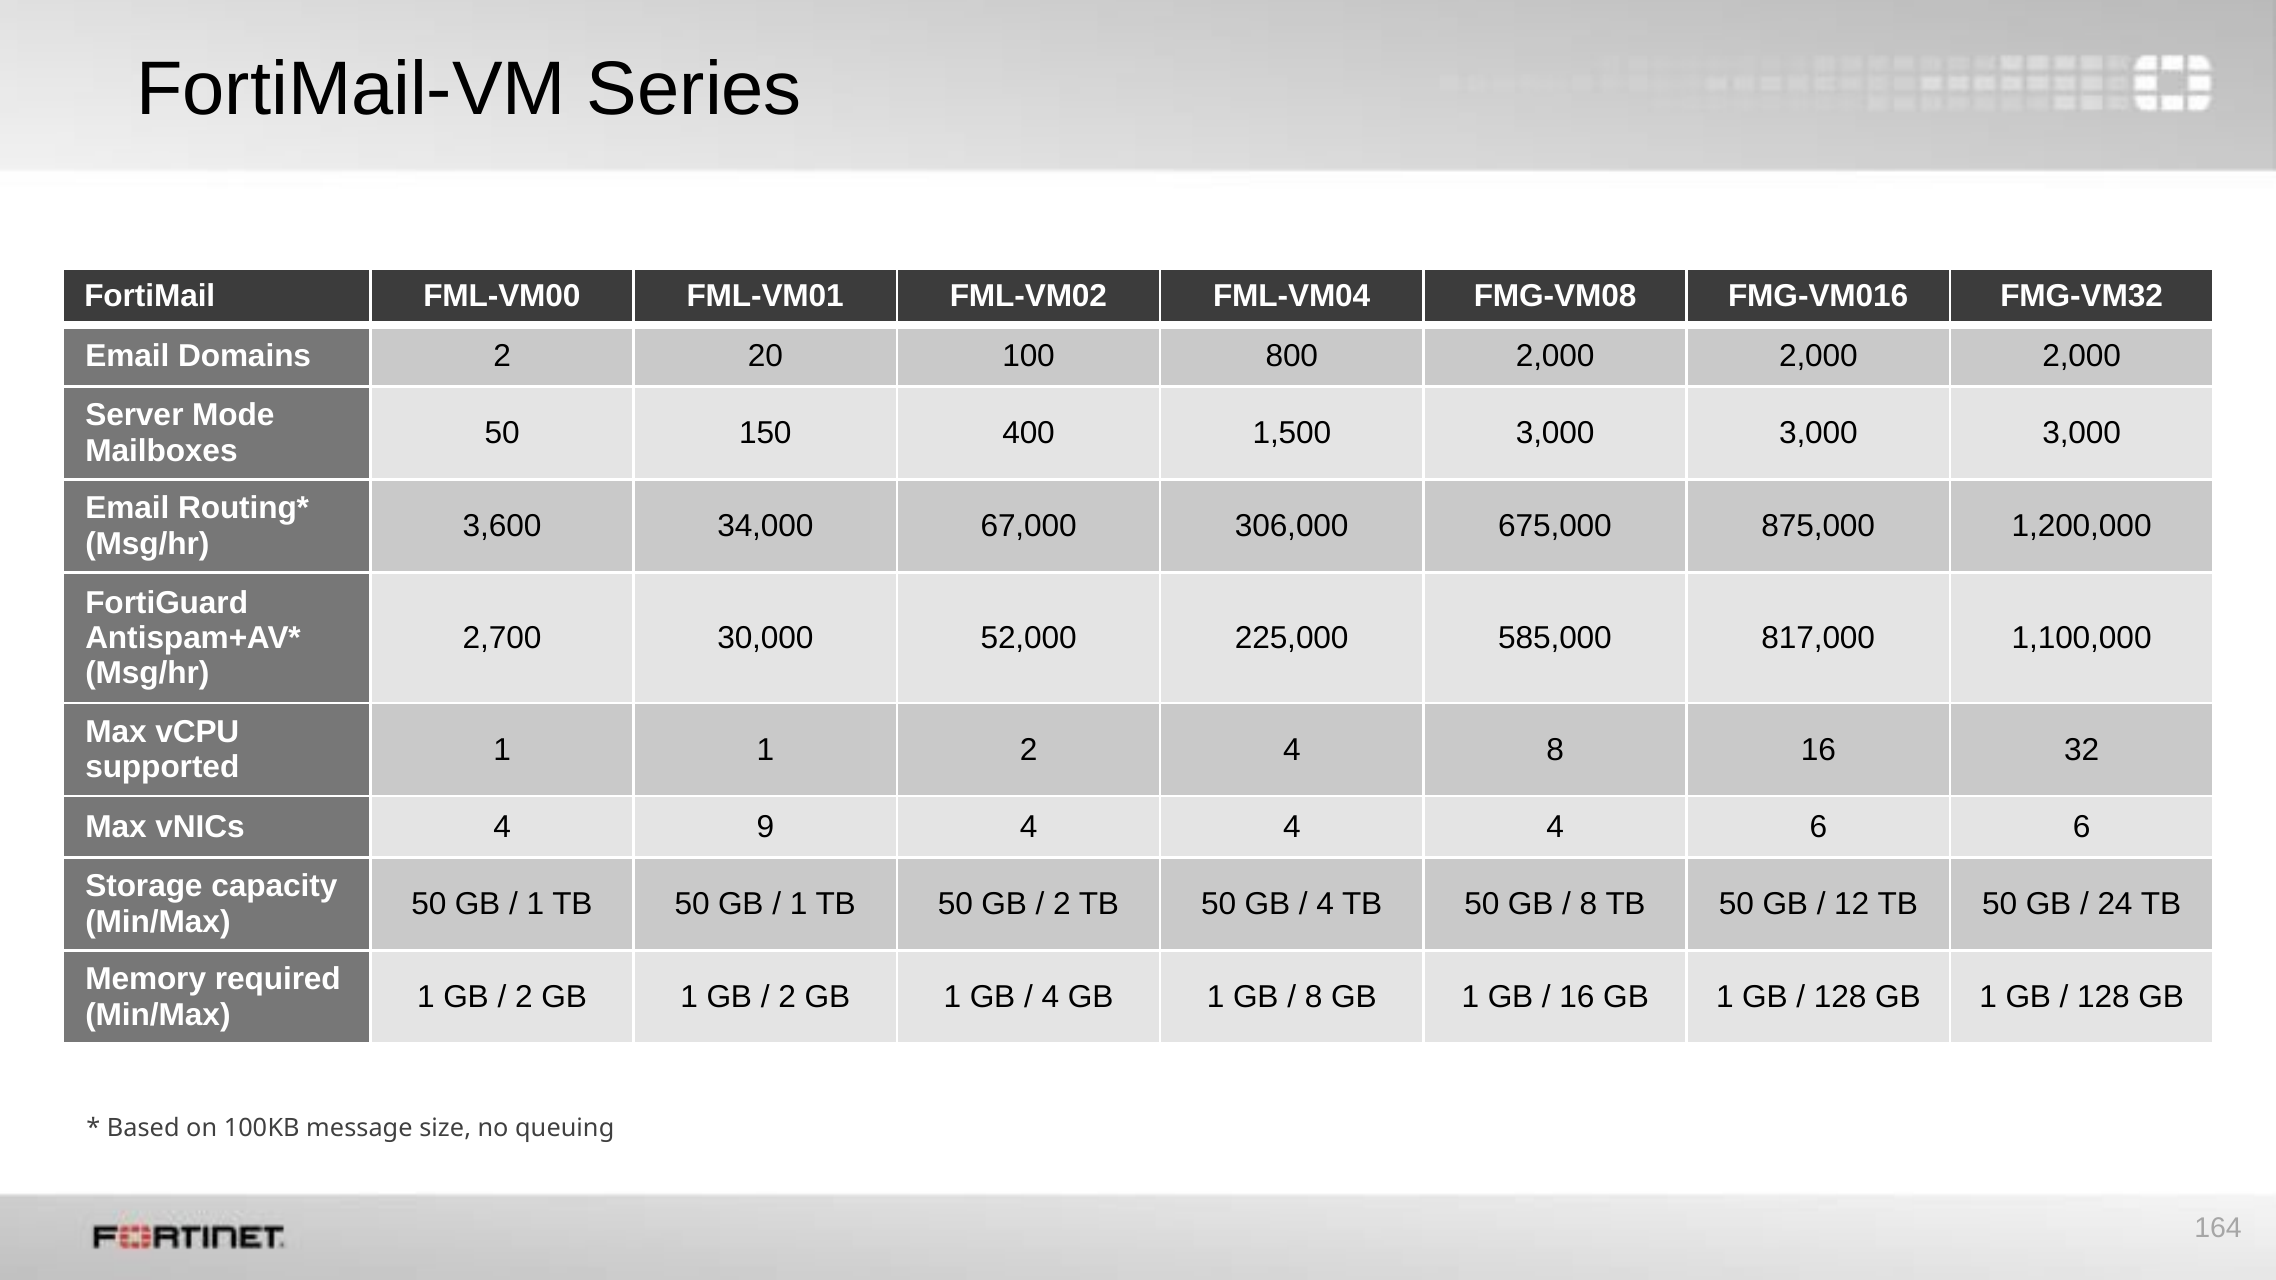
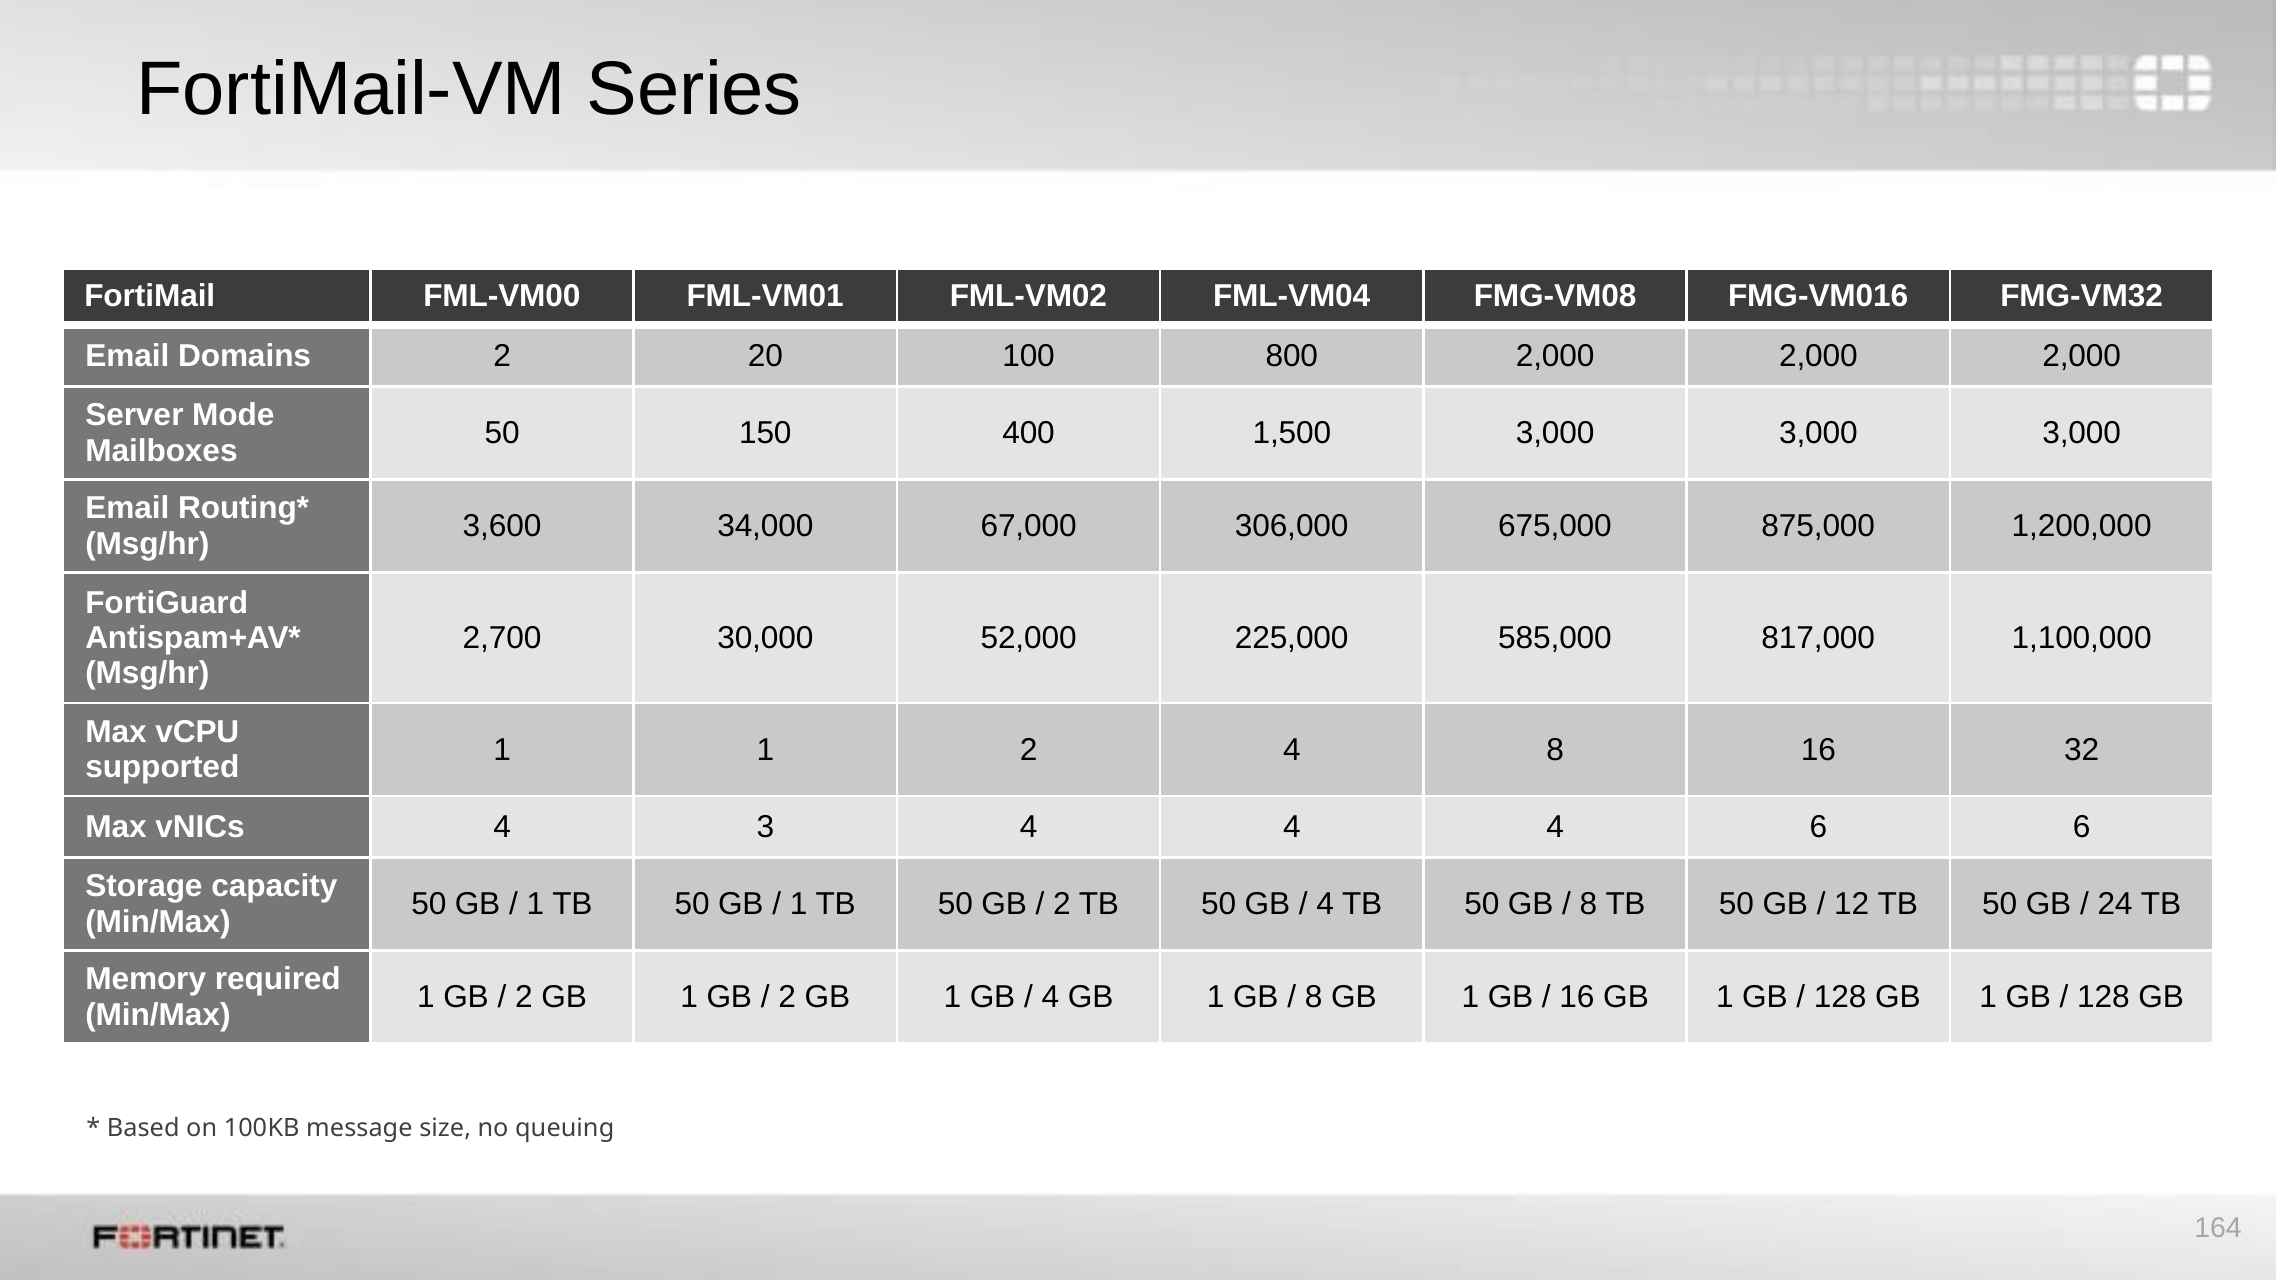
9: 9 -> 3 (765, 827)
